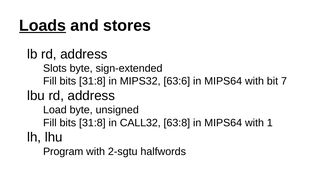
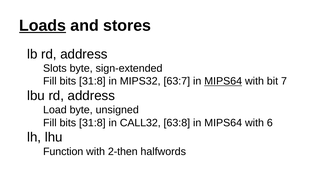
63:6: 63:6 -> 63:7 (177, 81)
MIPS64 underline: none -> present (223, 81)
1: 1 -> 6 (270, 122)
Program: Program -> Function (63, 151)
2-sgtu: 2-sgtu -> 2-then (123, 151)
